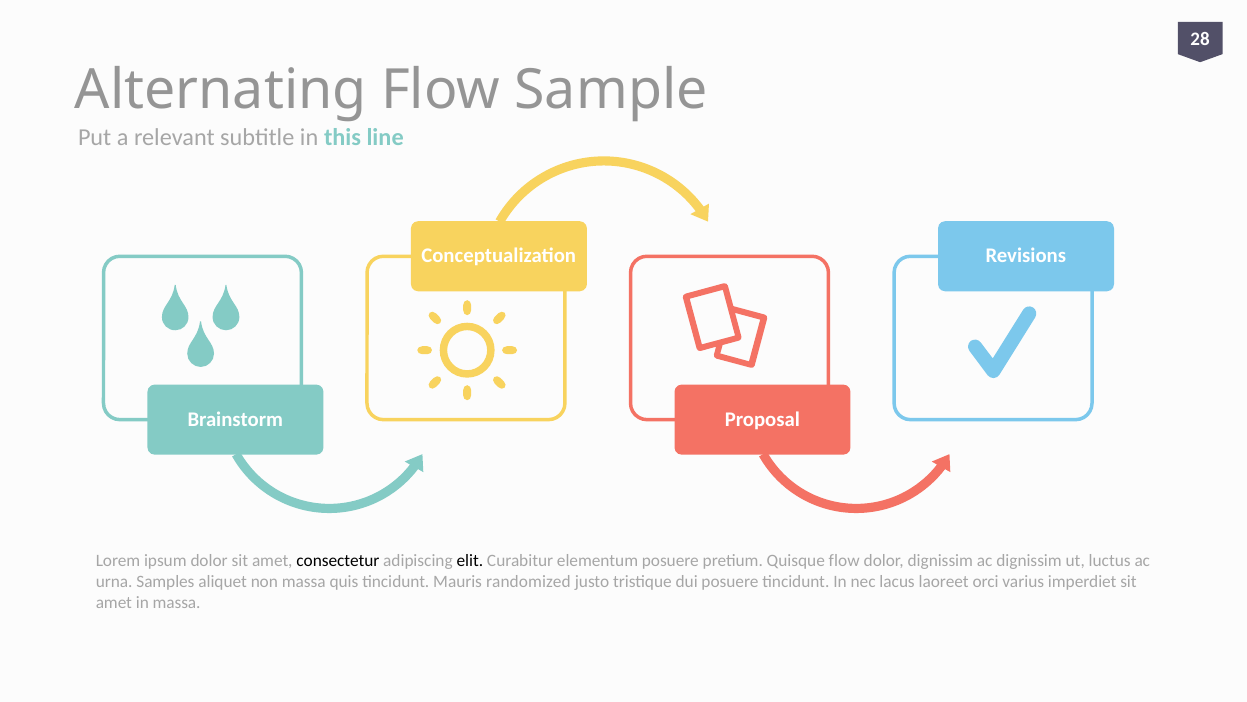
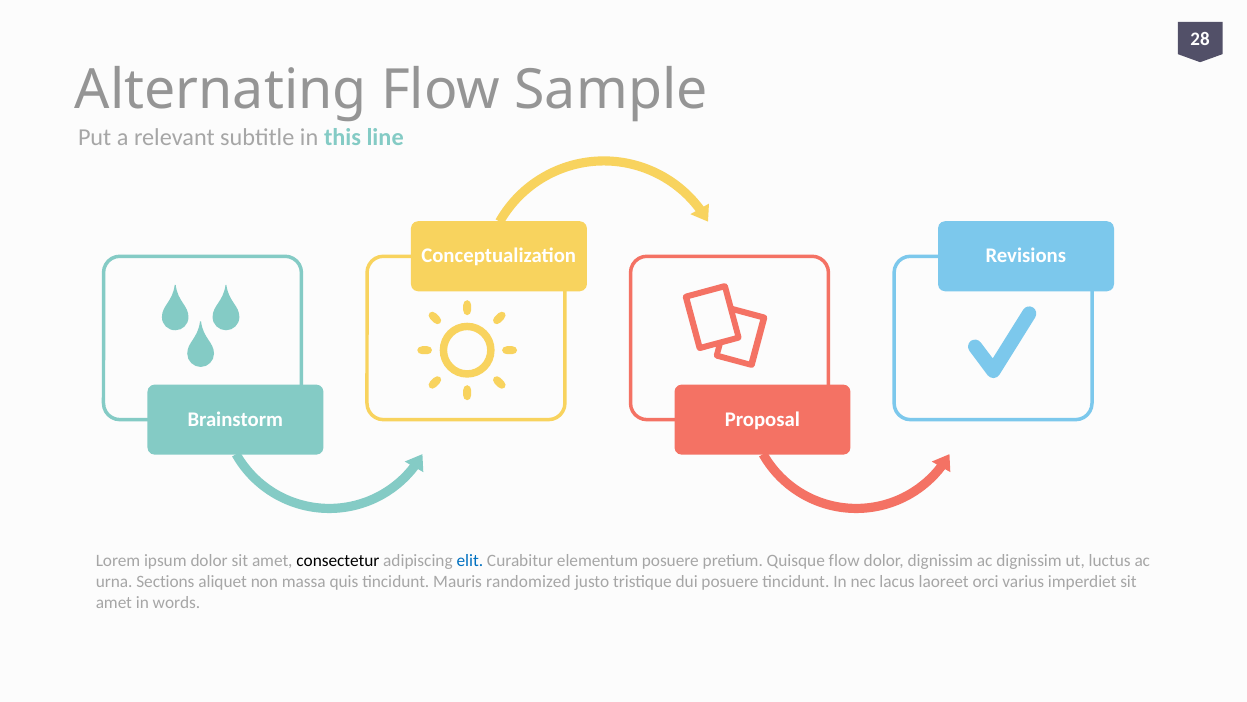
elit colour: black -> blue (470, 560)
Samples: Samples -> Sections (165, 581)
in massa: massa -> words (177, 602)
